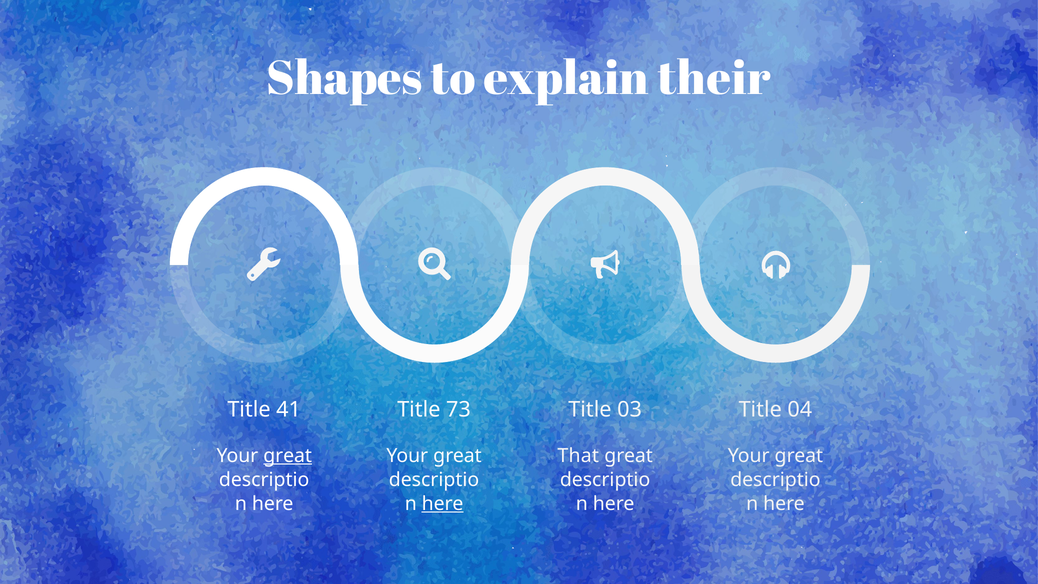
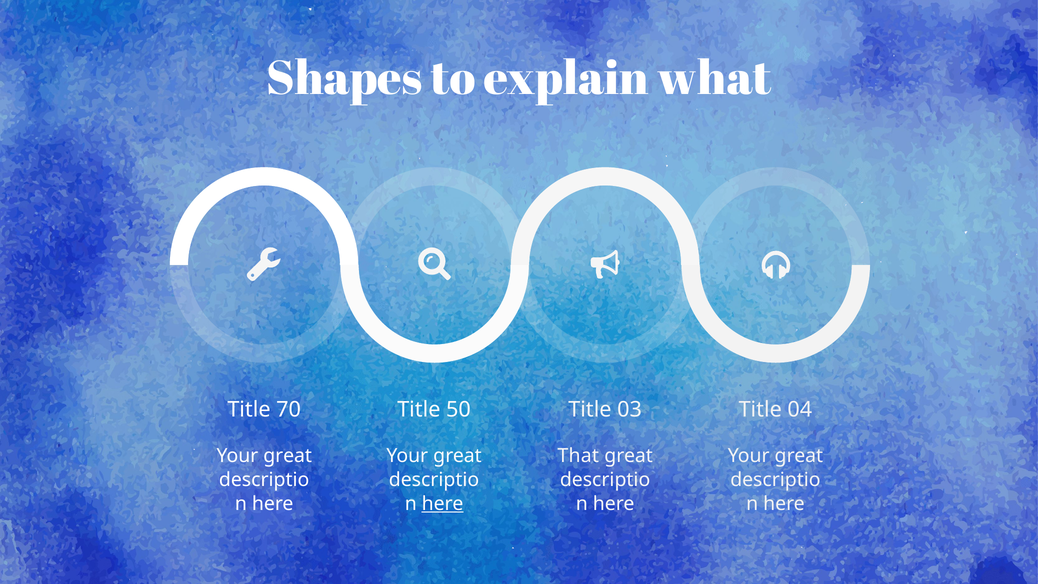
their: their -> what (714, 79)
41: 41 -> 70 (289, 409)
73: 73 -> 50 (458, 409)
great underline: present -> none (288, 456)
